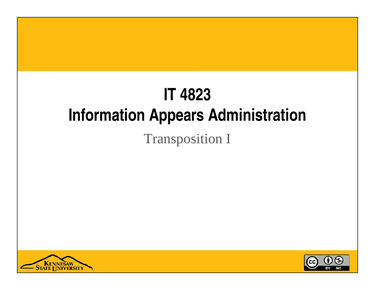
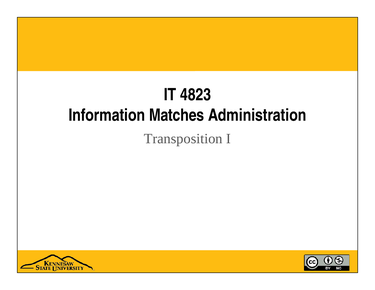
Appears: Appears -> Matches (177, 115)
